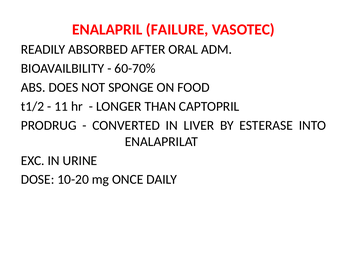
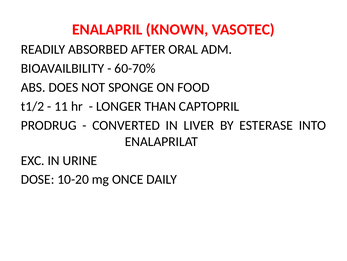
FAILURE: FAILURE -> KNOWN (177, 29)
